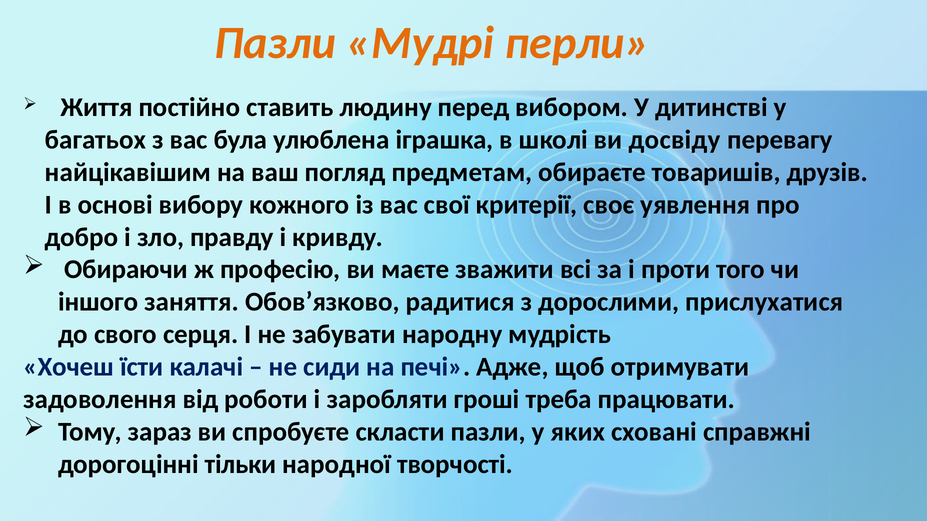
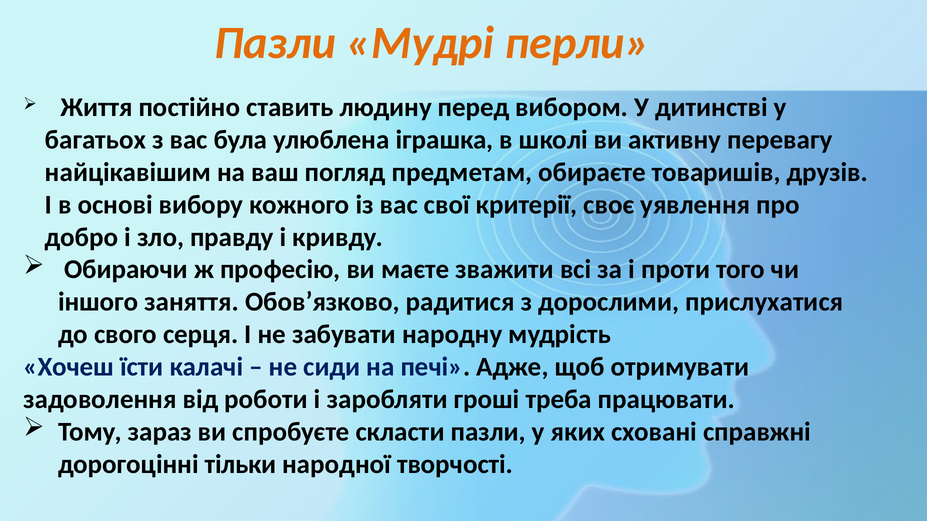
досвіду: досвіду -> активну (675, 140)
